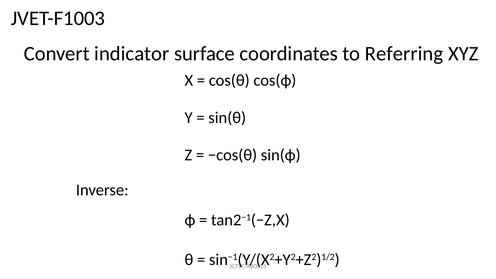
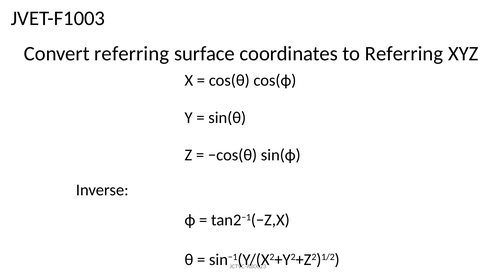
Convert indicator: indicator -> referring (132, 54)
